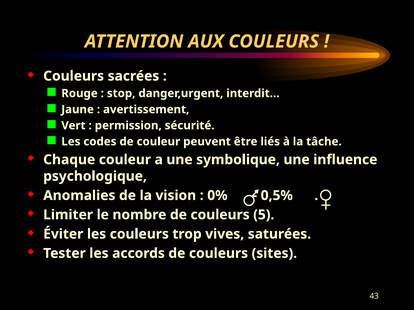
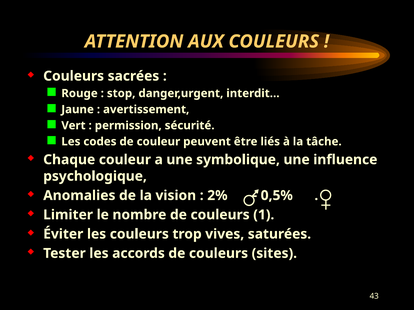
0%: 0% -> 2% (217, 196)
5: 5 -> 1 (264, 215)
